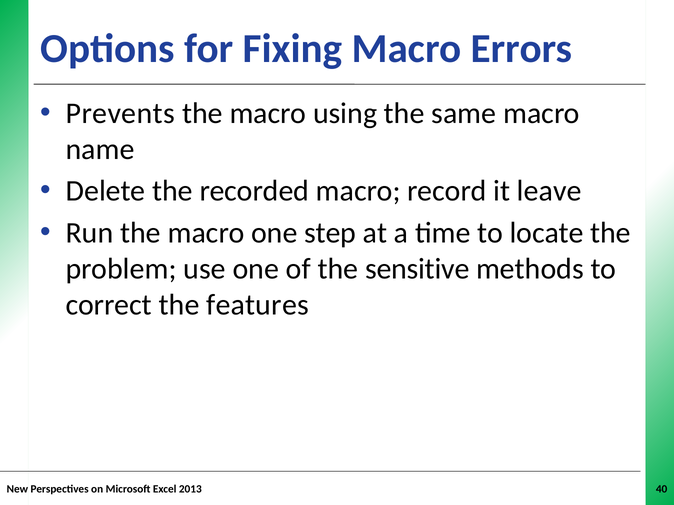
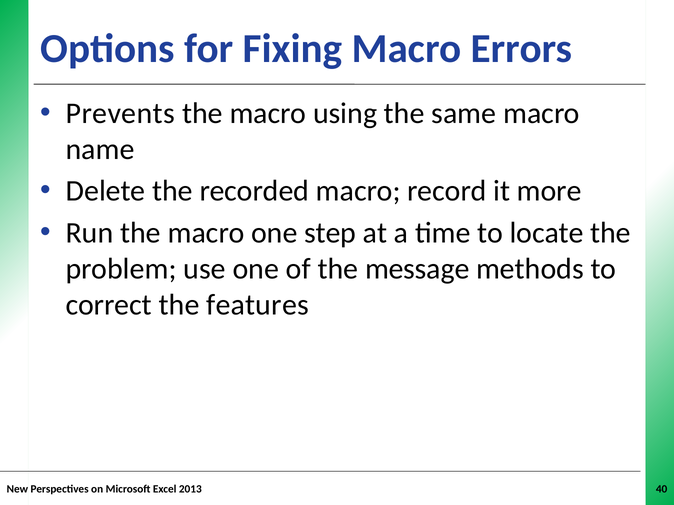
leave: leave -> more (549, 191)
sensitive: sensitive -> message (417, 269)
